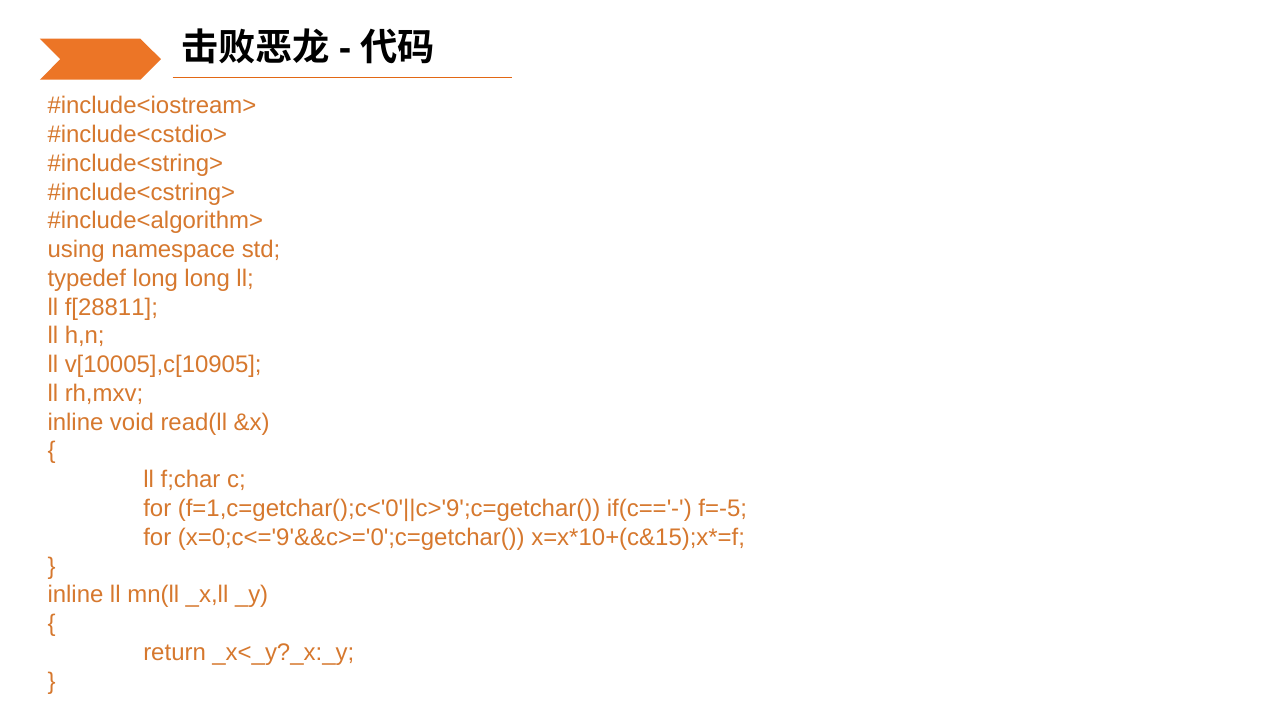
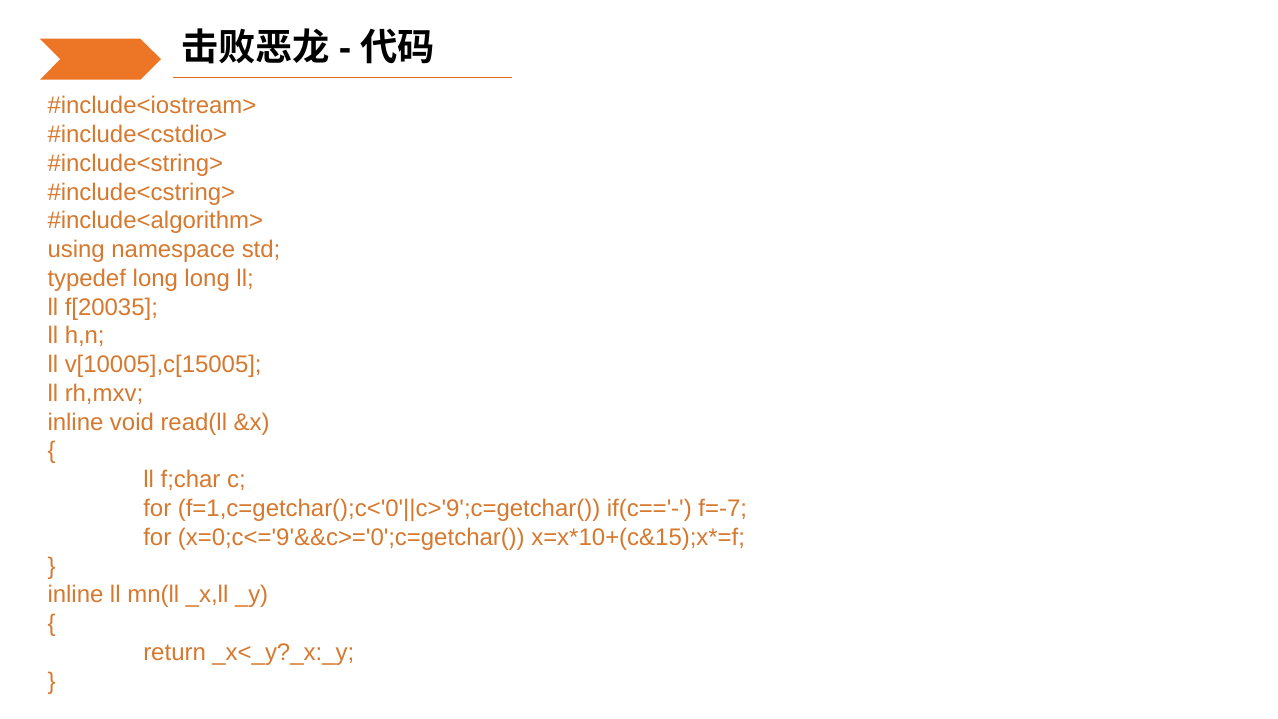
f[28811: f[28811 -> f[20035 (111, 307)
v[10005],c[10905: v[10005],c[10905 -> v[10005],c[15005 (163, 365)
f=-5: f=-5 -> f=-7 (723, 509)
